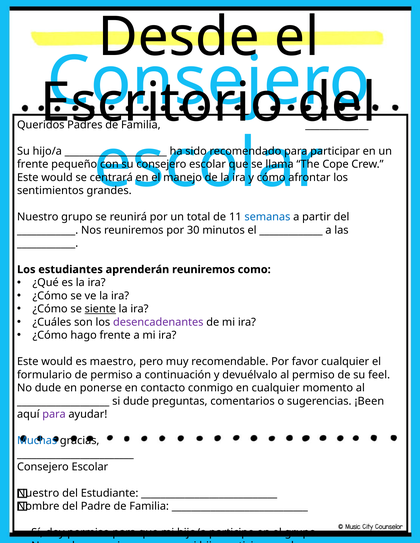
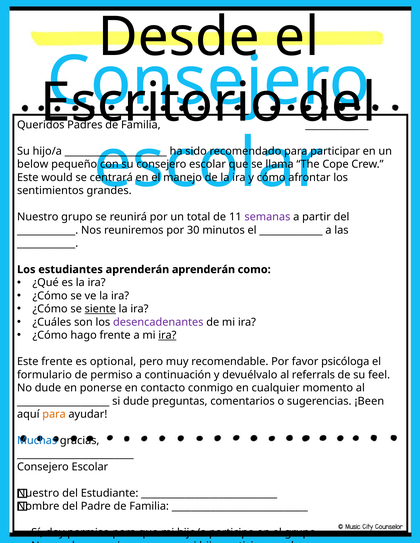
frente: frente -> below (33, 164)
semanas colour: blue -> purple (267, 217)
aprenderán reuniremos: reuniremos -> aprenderán (203, 270)
ira underline: none -> present (167, 336)
would: would -> frente (57, 362)
maestro: maestro -> optional (113, 362)
favor cualquier: cualquier -> psicóloga (345, 362)
al permiso: permiso -> referrals (313, 375)
para colour: purple -> orange (54, 415)
